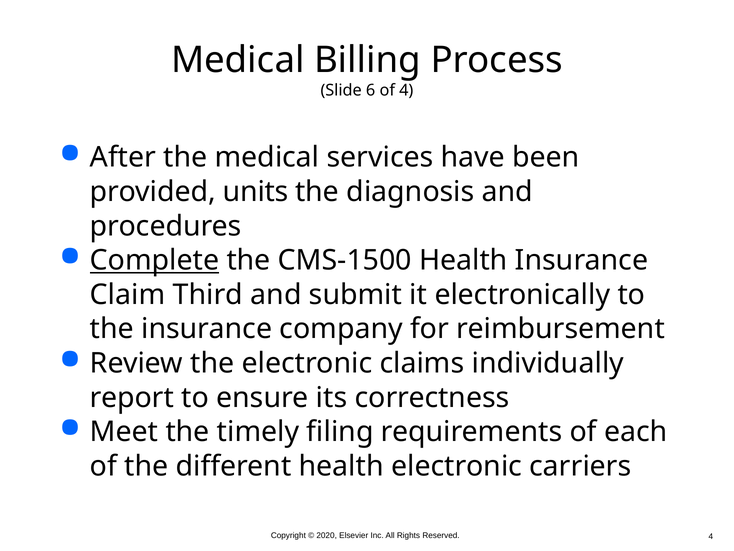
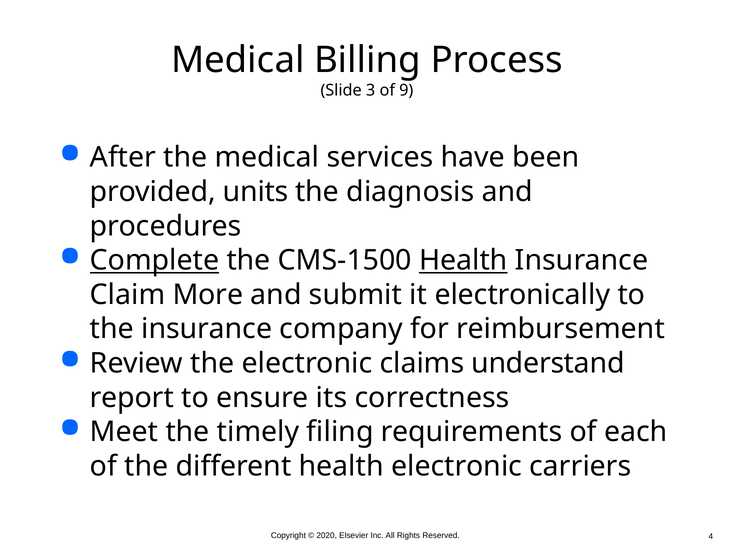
6: 6 -> 3 (371, 90)
of 4: 4 -> 9 (406, 90)
Health underline: none -> present (463, 260)
Third: Third -> More (208, 294)
individually: individually -> understand (548, 363)
